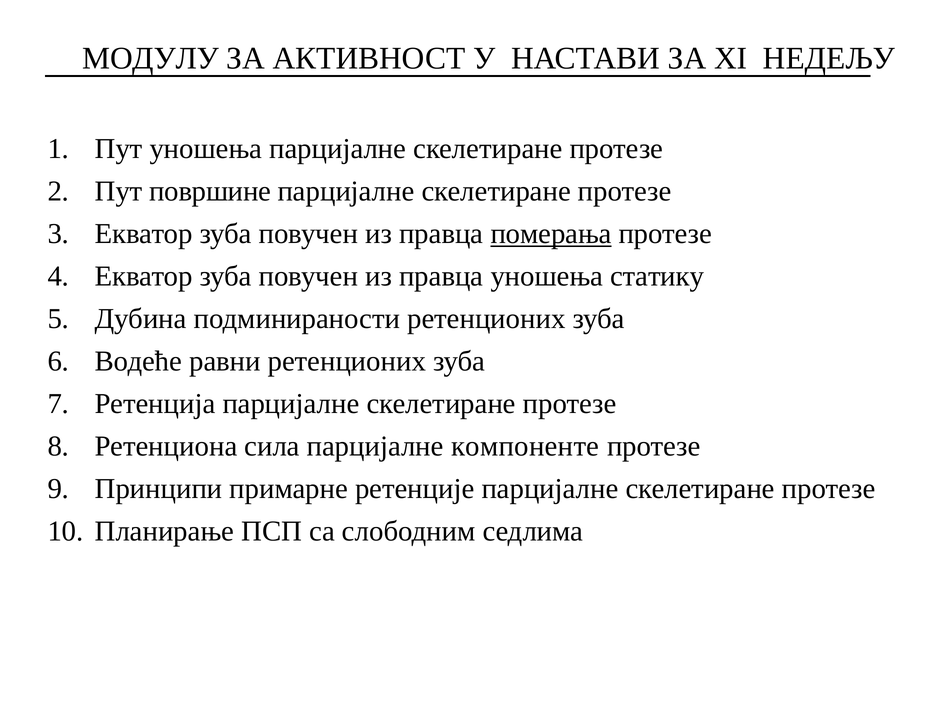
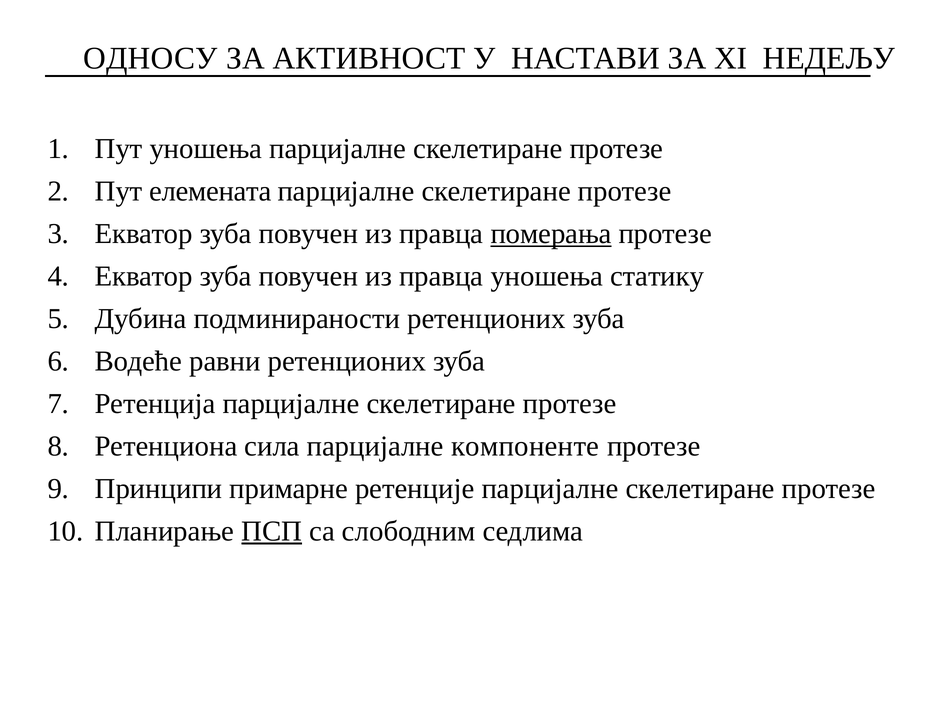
МОДУЛУ: МОДУЛУ -> ОДНОСУ (150, 58)
површине: површине -> елемената (210, 191)
ПСП underline: none -> present (272, 531)
